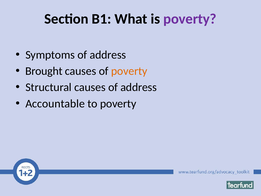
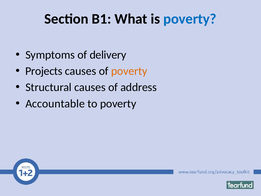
poverty colour: purple -> blue (190, 19)
Symptoms of address: address -> delivery (108, 55)
Brought: Brought -> Projects (44, 71)
